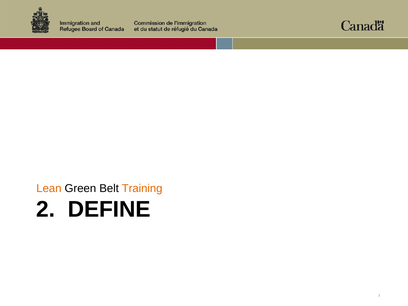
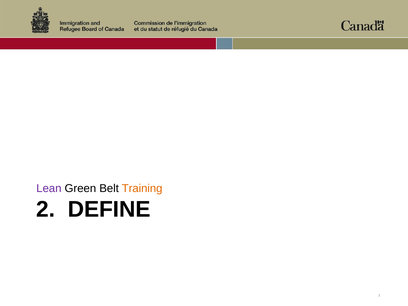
Lean colour: orange -> purple (49, 189)
